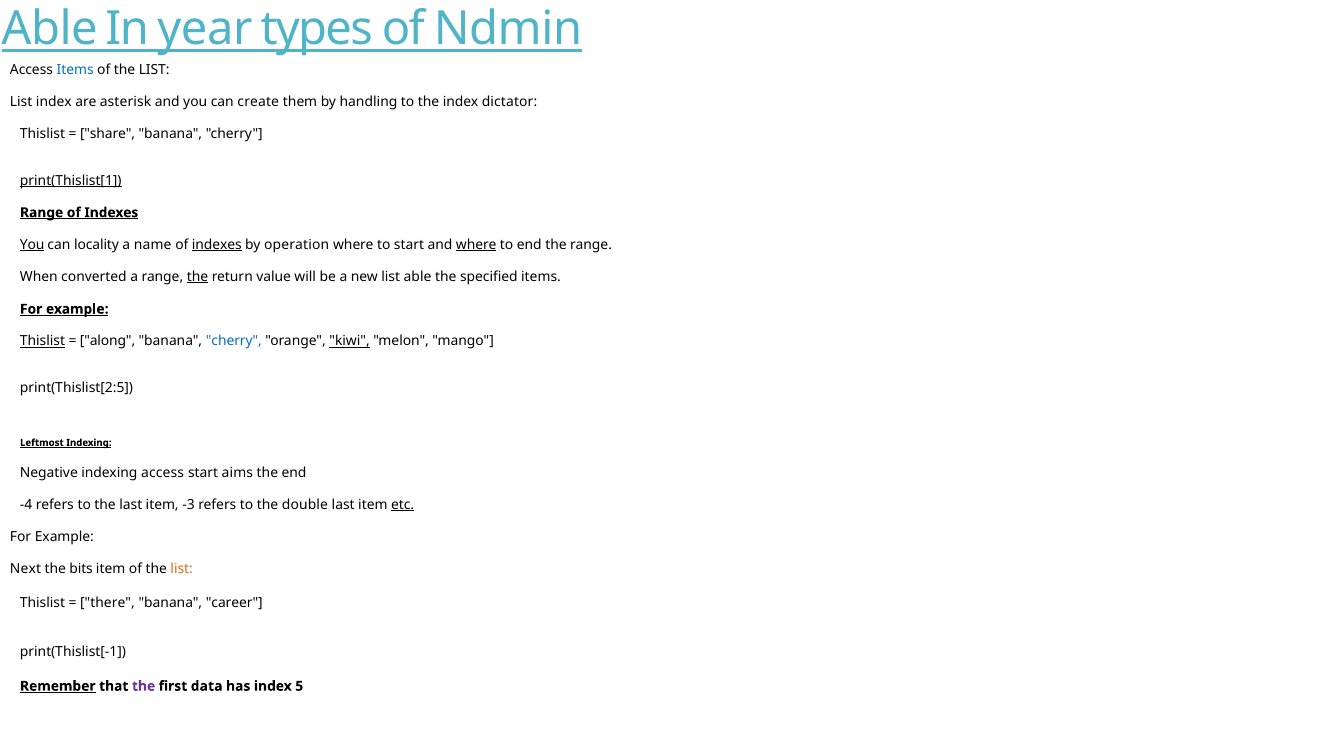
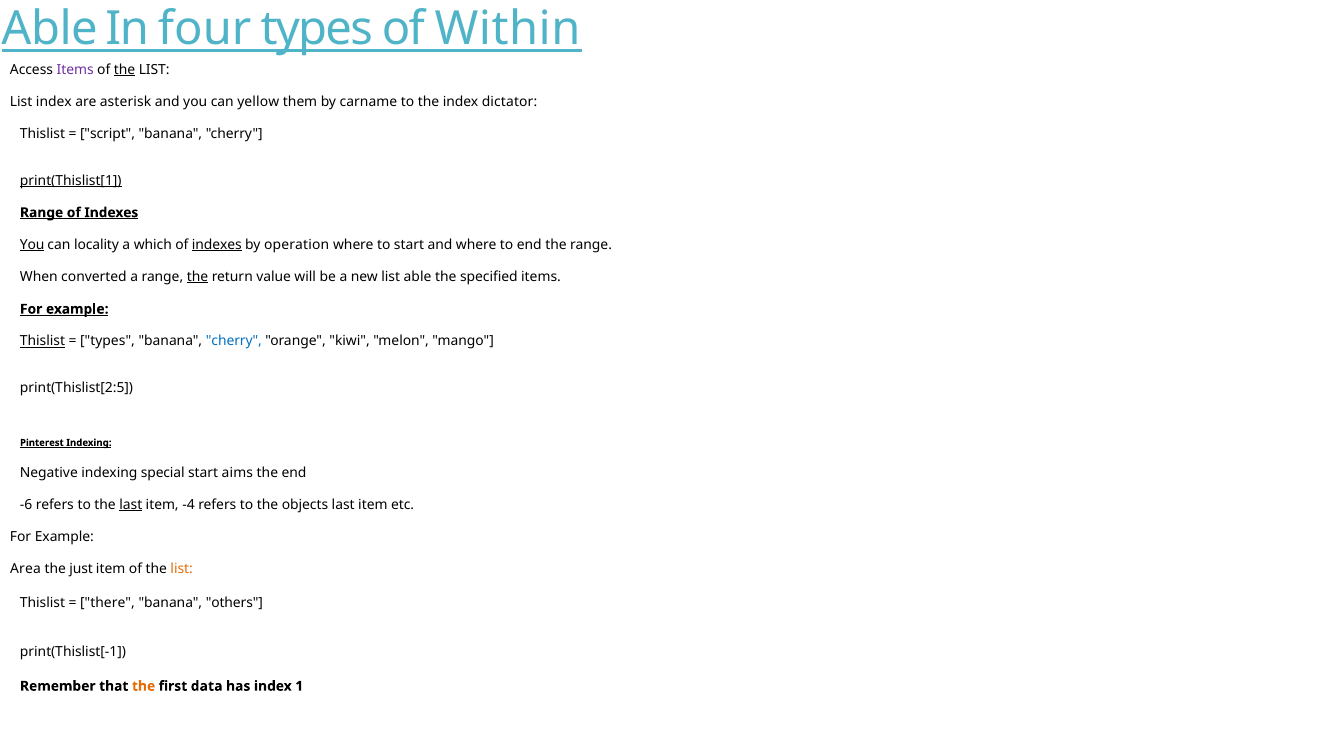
year: year -> four (205, 29)
Ndmin: Ndmin -> Within (508, 29)
Items colour: blue -> purple (75, 70)
the underline: none -> present (125, 70)
create: create -> yellow (258, 102)
handling: handling -> carname (368, 102)
share: share -> script (108, 134)
name: name -> which (153, 245)
where underline: present -> none (476, 245)
along: along -> types (107, 342)
kiwi underline: present -> none (350, 342)
Leftmost: Leftmost -> Pinterest (42, 443)
indexing access: access -> special (163, 473)
-4: -4 -> -6 (26, 505)
last underline: none -> present (131, 505)
-3: -3 -> -4 (189, 505)
double: double -> objects (305, 505)
etc underline: present -> none (403, 505)
Next: Next -> Area (25, 570)
bits: bits -> just (81, 570)
career: career -> others (234, 603)
Remember underline: present -> none (58, 687)
the colour: purple -> orange (144, 687)
5: 5 -> 1 (299, 687)
